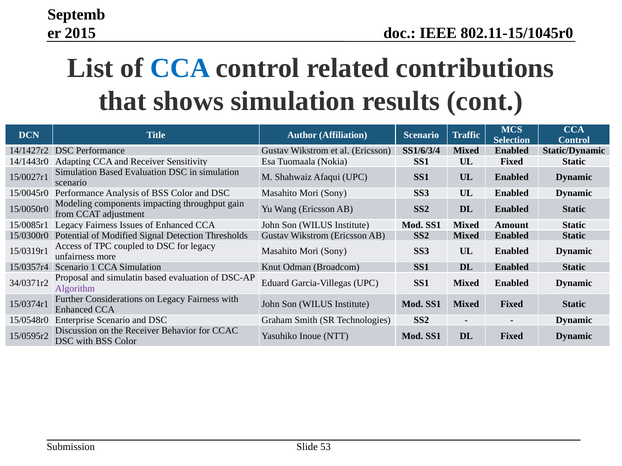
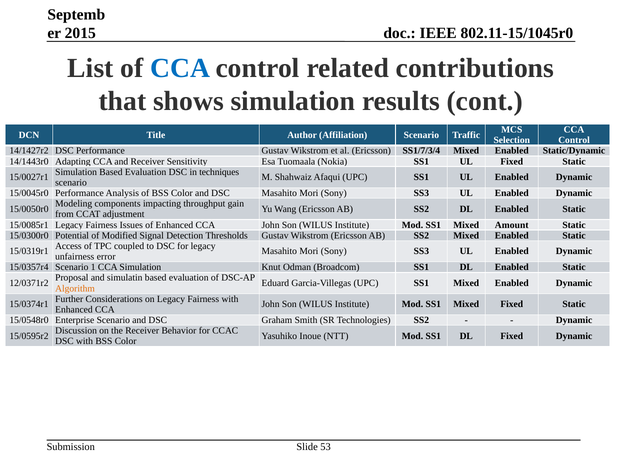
SS1/6/3/4: SS1/6/3/4 -> SS1/7/3/4 (421, 151)
in simulation: simulation -> techniques (219, 172)
more: more -> error (106, 257)
34/0371r2: 34/0371r2 -> 12/0371r2 (29, 283)
Algorithm colour: purple -> orange (75, 289)
